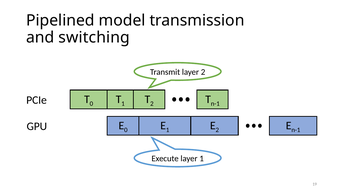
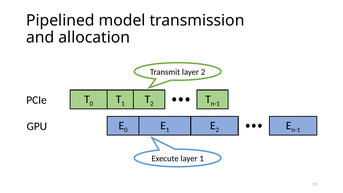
switching: switching -> allocation (94, 37)
